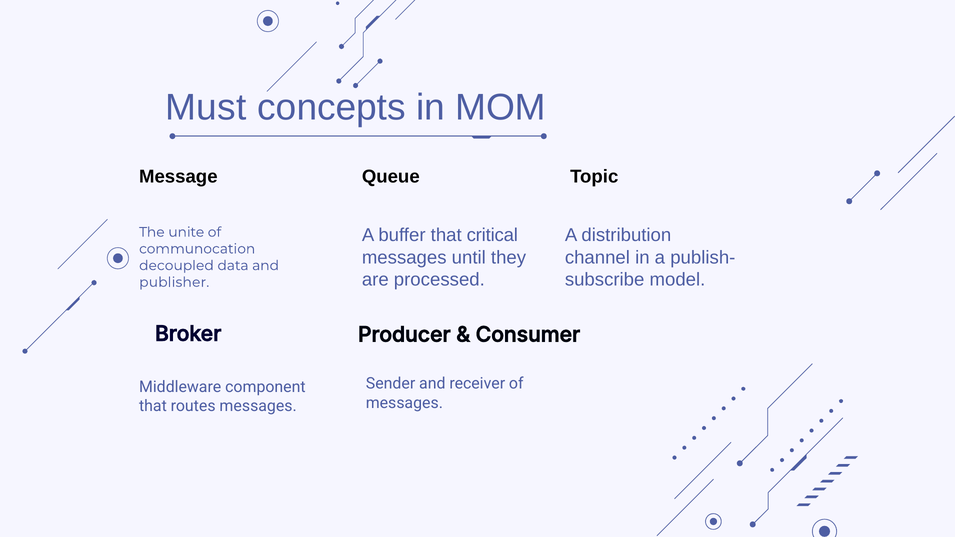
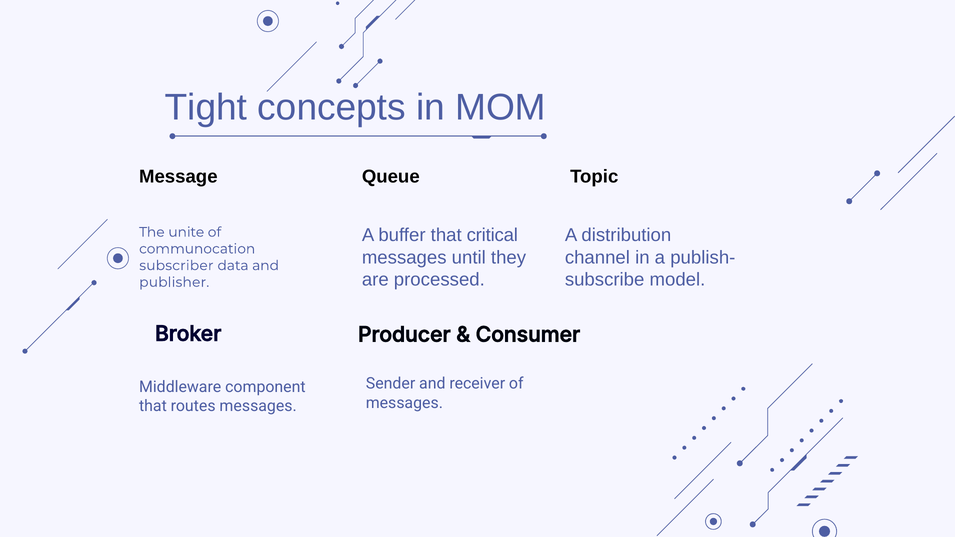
Must: Must -> Tight (206, 108)
decoupled: decoupled -> subscriber (176, 266)
